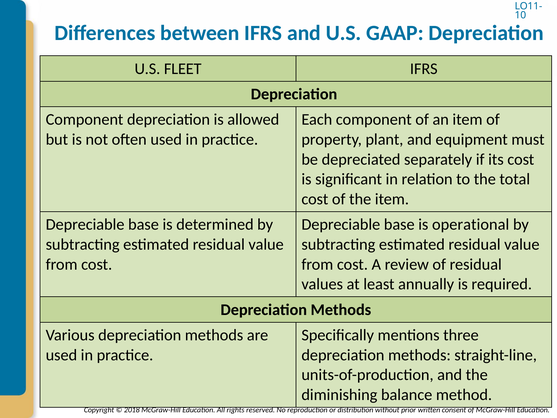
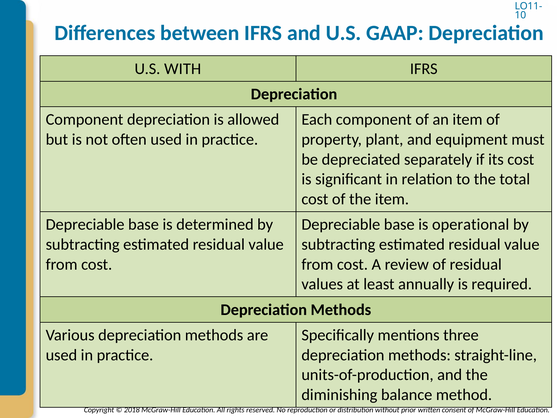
FLEET: FLEET -> WITH (183, 69)
